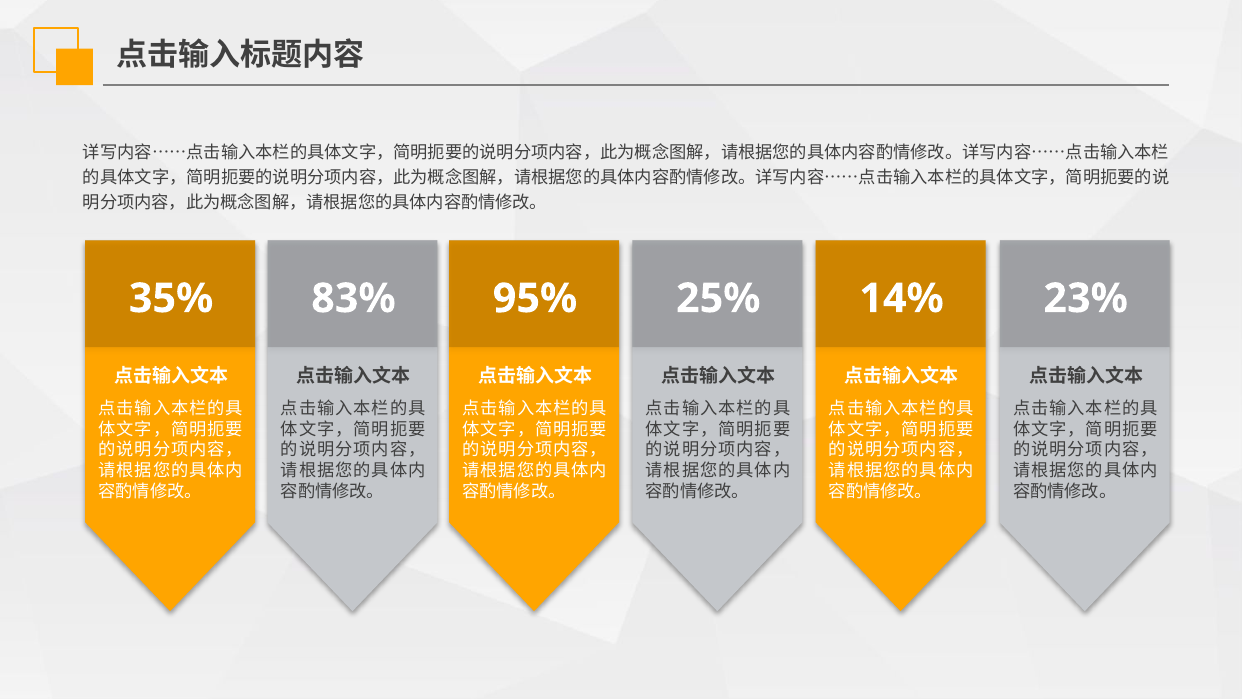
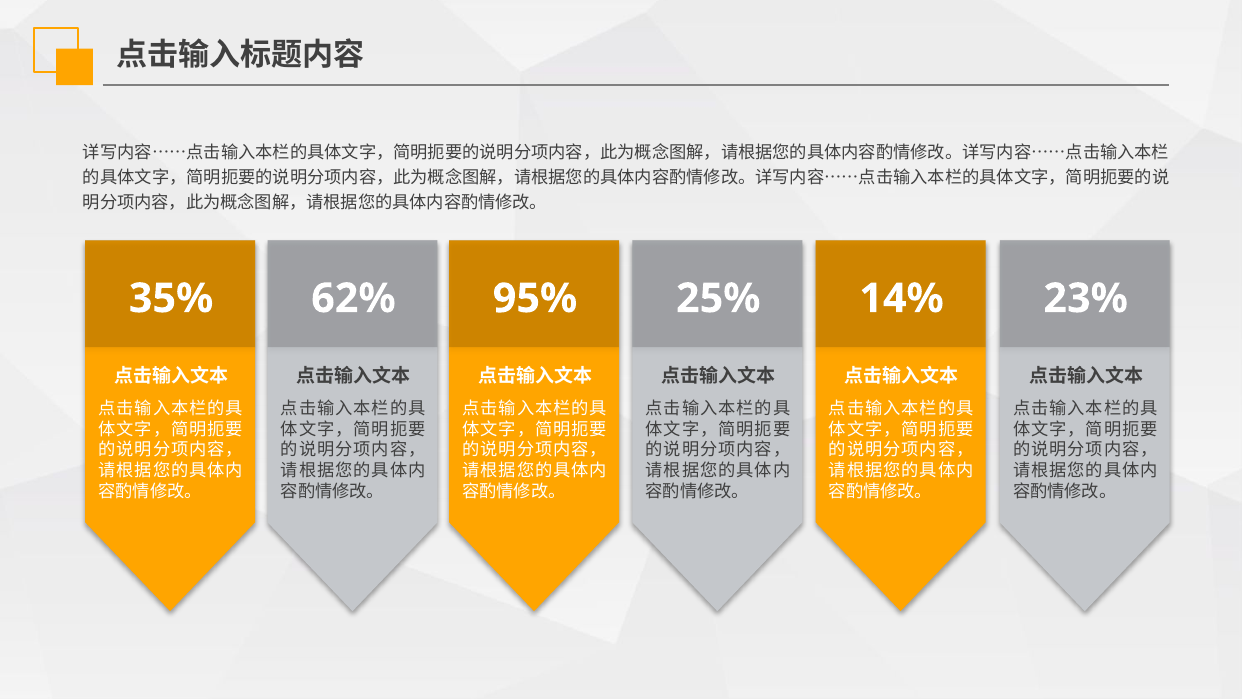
83%: 83% -> 62% (353, 298)
